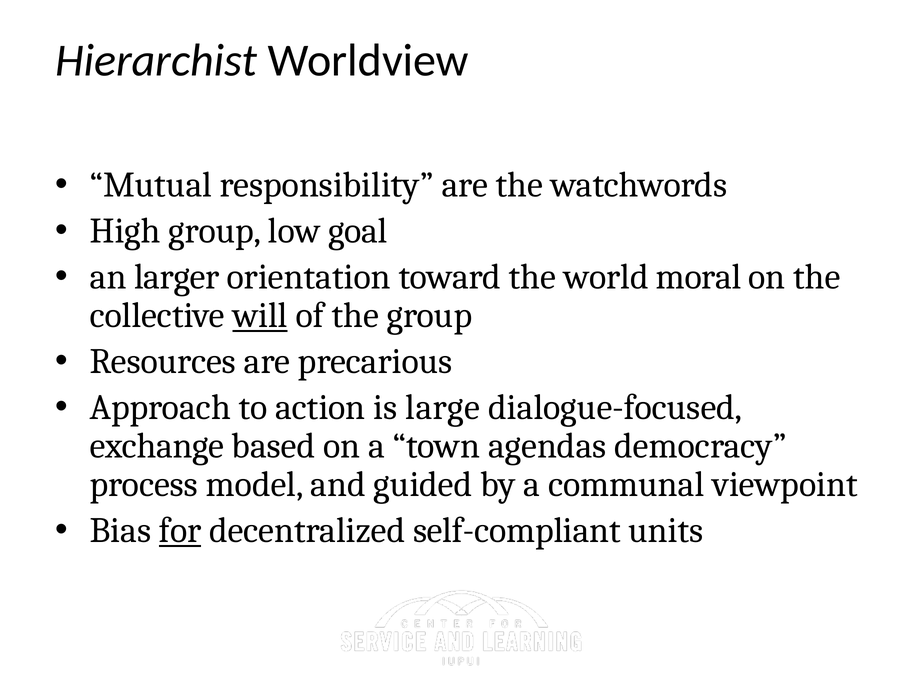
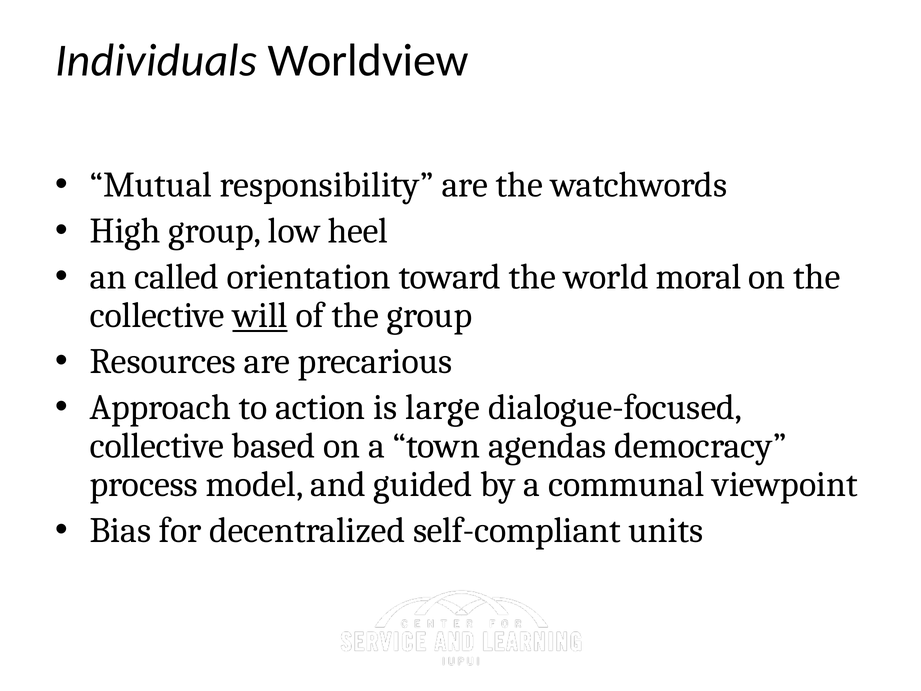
Hierarchist: Hierarchist -> Individuals (156, 61)
goal: goal -> heel (358, 231)
larger: larger -> called (177, 277)
exchange: exchange -> collective (157, 446)
for underline: present -> none (180, 530)
